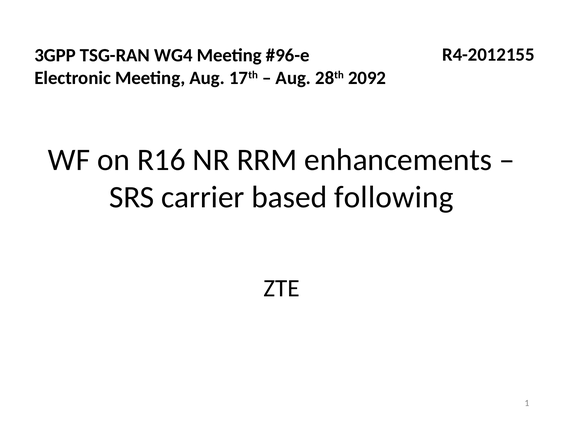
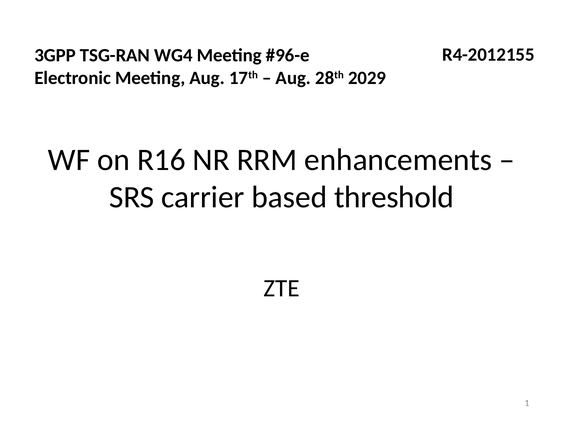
2092: 2092 -> 2029 (367, 78)
following: following -> threshold (394, 197)
